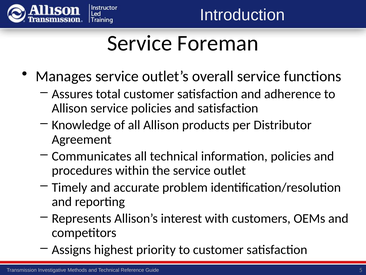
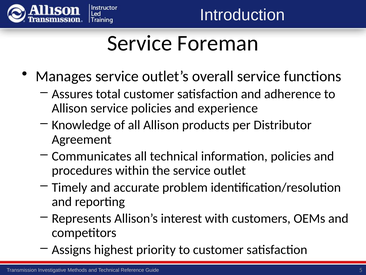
and satisfaction: satisfaction -> experience (228, 108)
